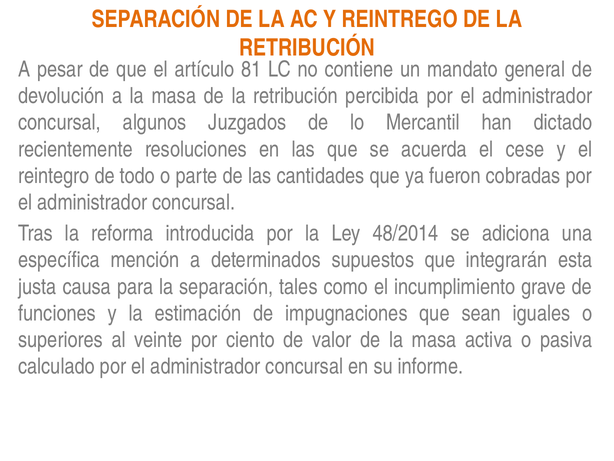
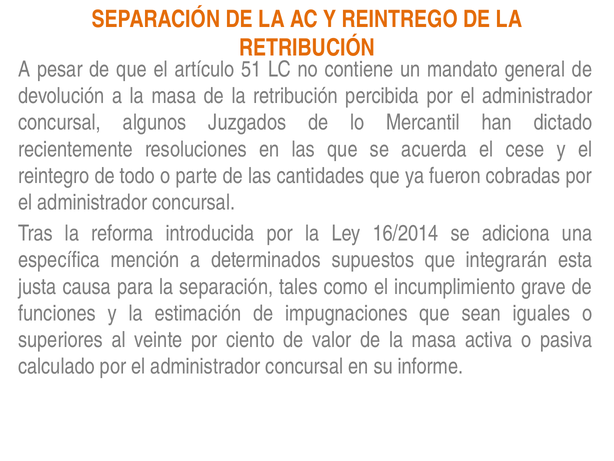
81: 81 -> 51 (251, 69)
48/2014: 48/2014 -> 16/2014 (406, 233)
